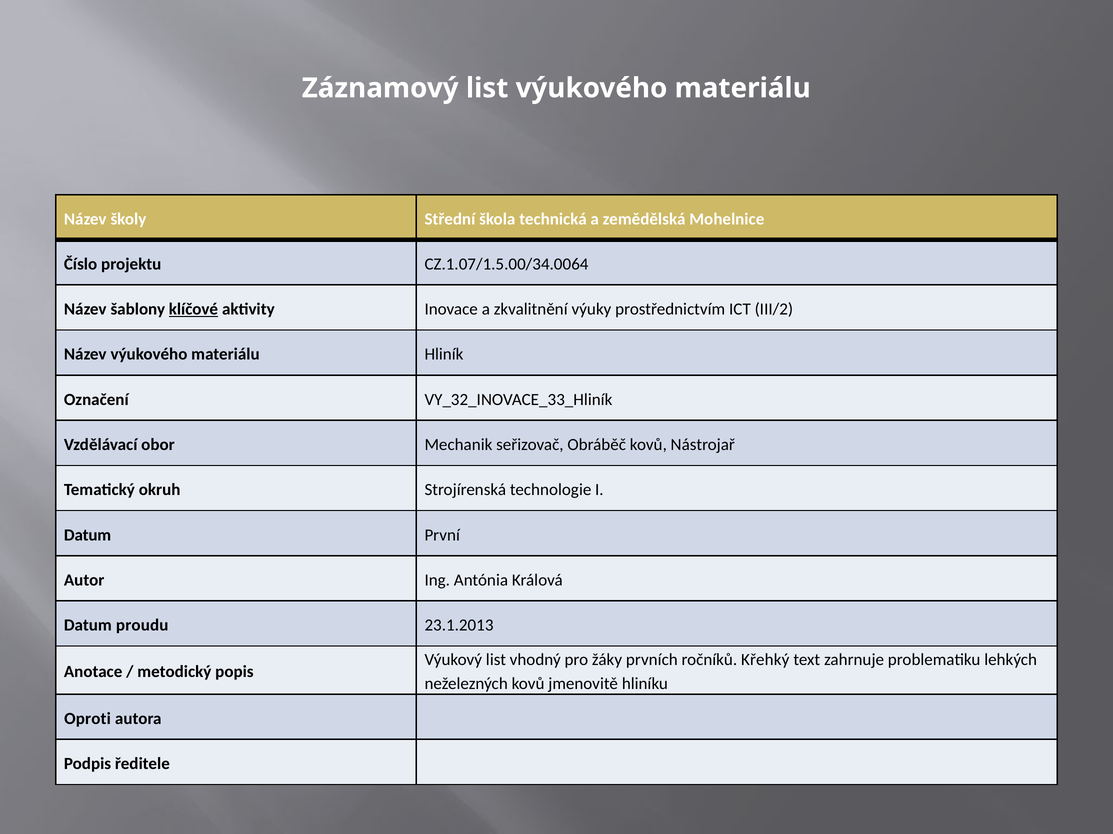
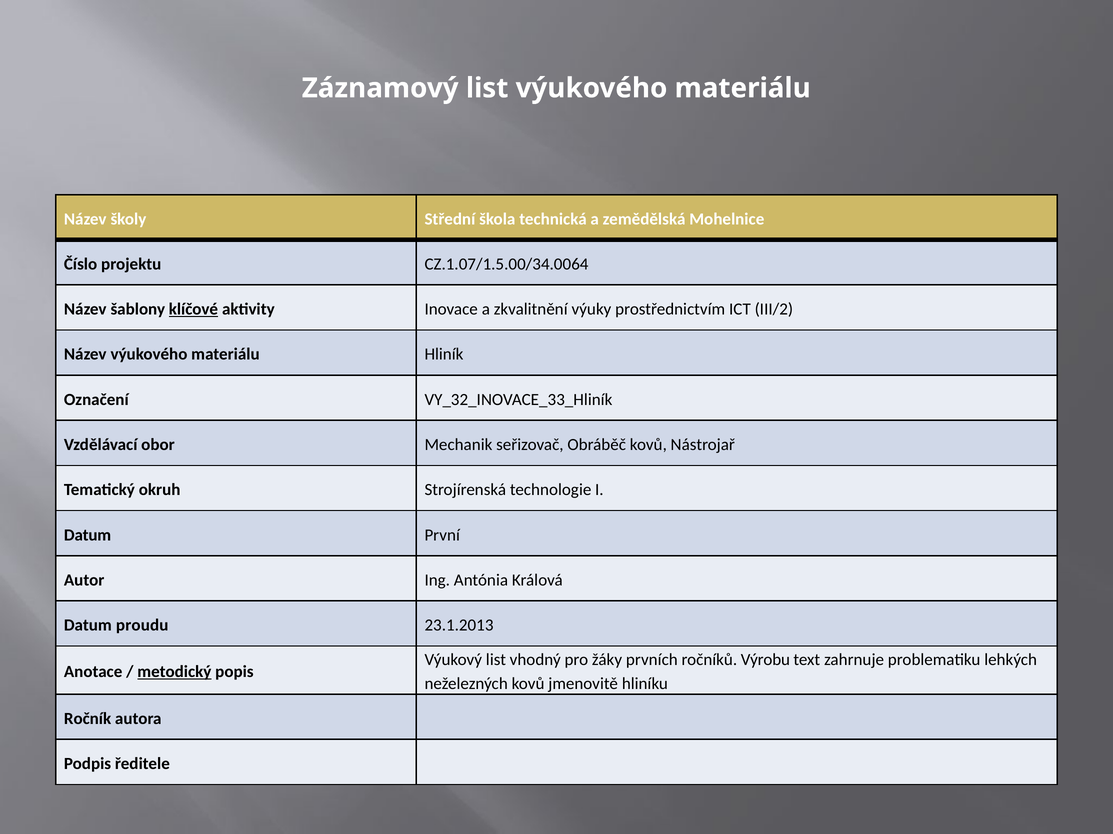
Křehký: Křehký -> Výrobu (765, 660)
metodický underline: none -> present (174, 672)
Oproti: Oproti -> Ročník (88, 719)
